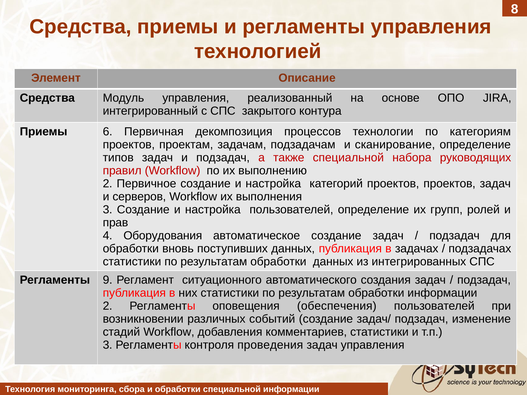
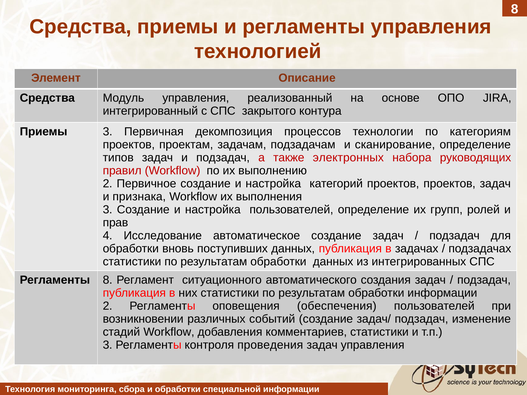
Приемы 6: 6 -> 3 (108, 132)
также специальной: специальной -> электронных (348, 158)
серверов: серверов -> признака (139, 197)
Оборудования: Оборудования -> Исследование (163, 236)
Регламенты 9: 9 -> 8 (108, 280)
